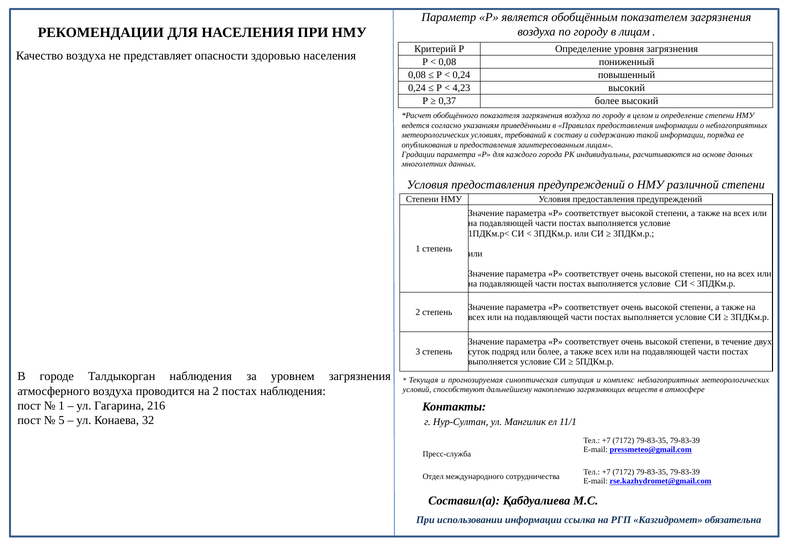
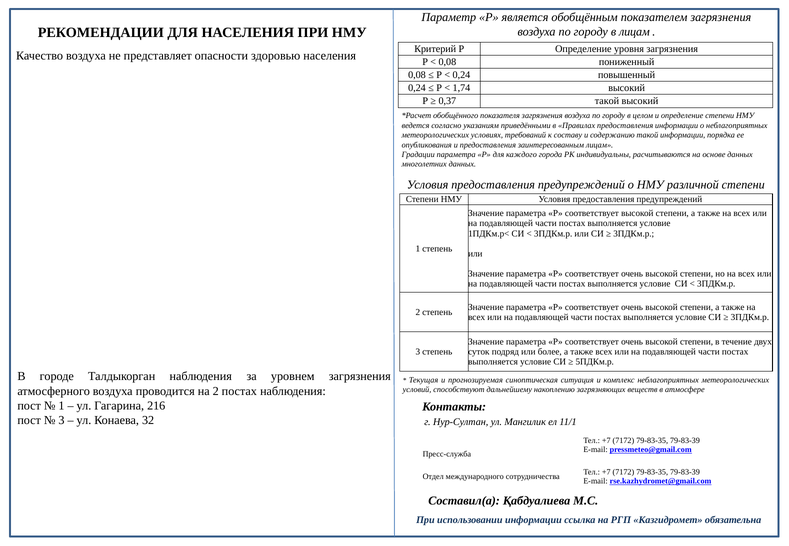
4,23: 4,23 -> 1,74 (461, 88)
0,37 более: более -> такой (607, 101)
5: 5 -> 3 (61, 420)
